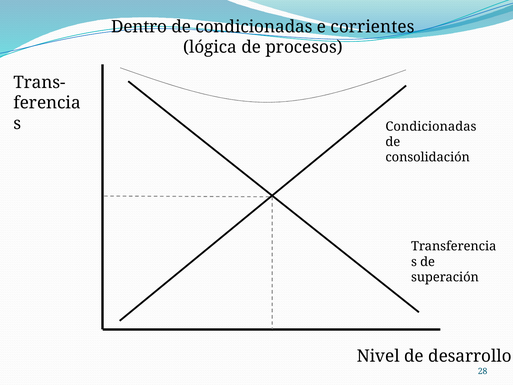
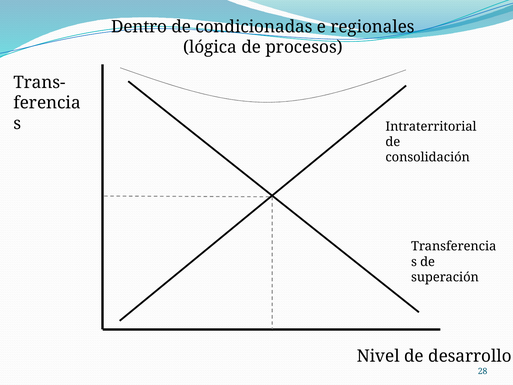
corrientes: corrientes -> regionales (373, 27)
Condicionadas: Condicionadas -> Intraterritorial (431, 127)
